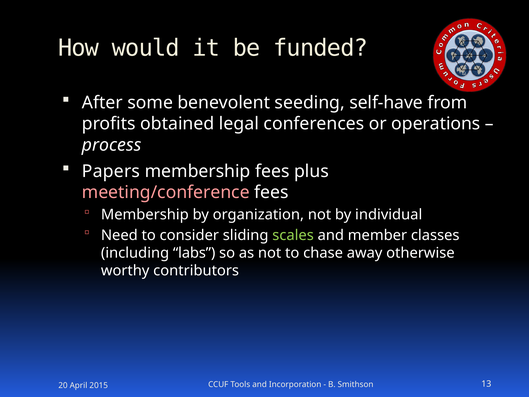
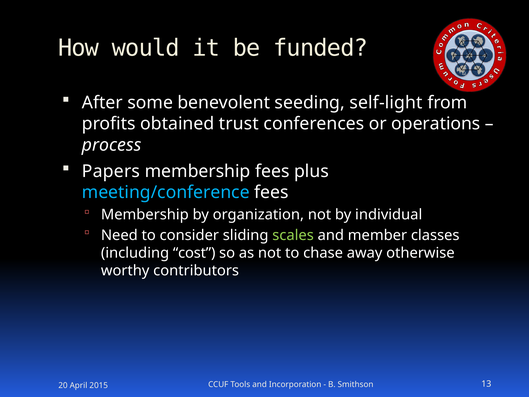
self-have: self-have -> self-light (386, 103)
legal: legal -> trust (239, 124)
meeting/conference colour: pink -> light blue (166, 192)
labs: labs -> cost (194, 253)
